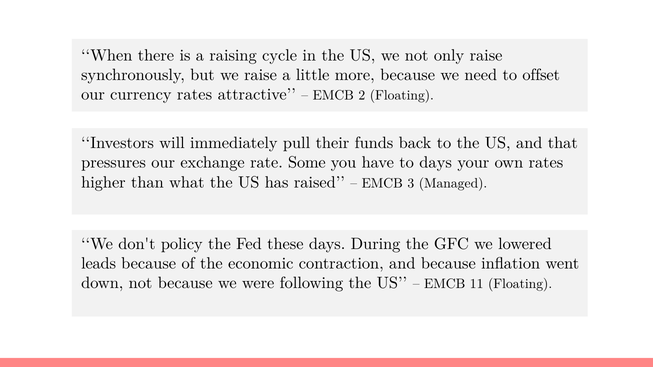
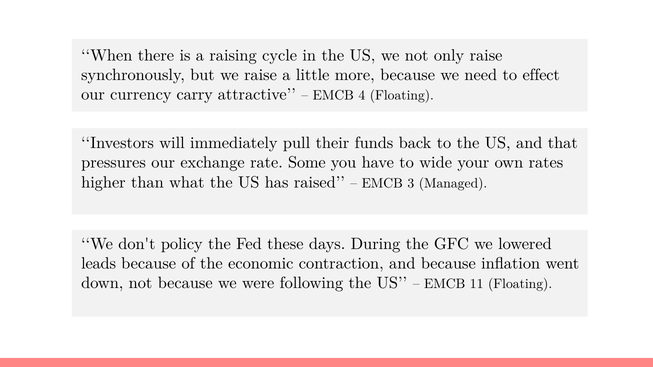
offset: offset -> effect (541, 75)
currency rates: rates -> carry (195, 94)
2: 2 -> 4 (362, 95)
to days: days -> wide (436, 163)
